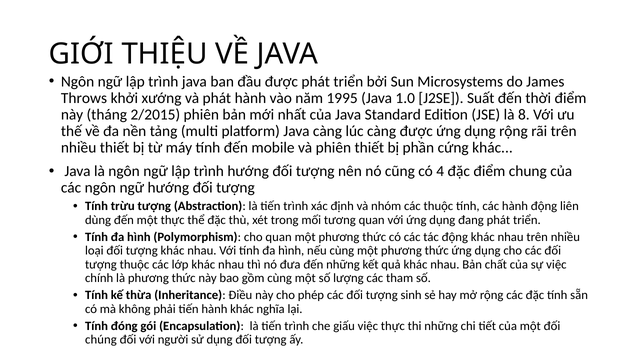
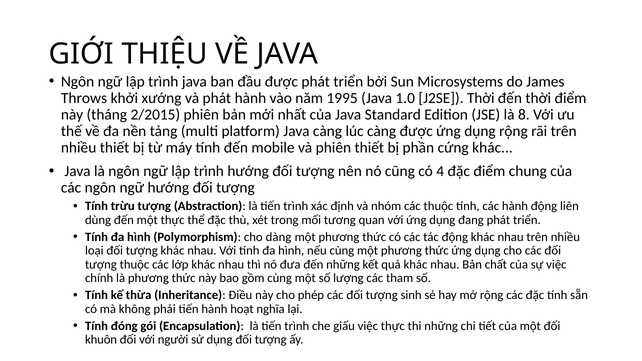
J2SE Suất: Suất -> Thời (481, 98)
cho quan: quan -> dàng (279, 237)
hành khác: khác -> hoạt (242, 309)
chúng: chúng -> khuôn (101, 340)
